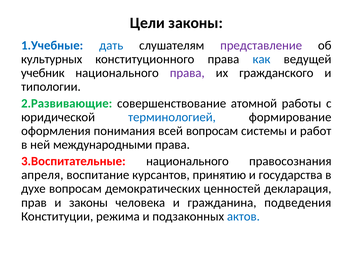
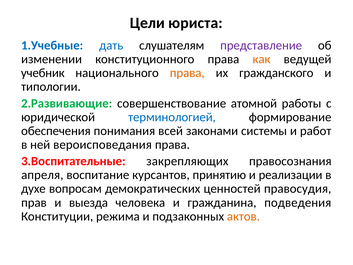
Цели законы: законы -> юриста (196, 23)
культурных: культурных -> изменении (52, 59)
как colour: blue -> orange (262, 59)
права colour: purple -> orange (187, 73)
оформления: оформления -> обеспечения (56, 131)
всей вопросам: вопросам -> законами (212, 131)
международными: международными -> вероисповедания (103, 145)
3.Воспитательные национального: национального -> закрепляющих (187, 161)
государства: государства -> реализации (291, 175)
декларация: декларация -> правосудия (298, 189)
и законы: законы -> выезда (88, 202)
актов colour: blue -> orange (243, 216)
